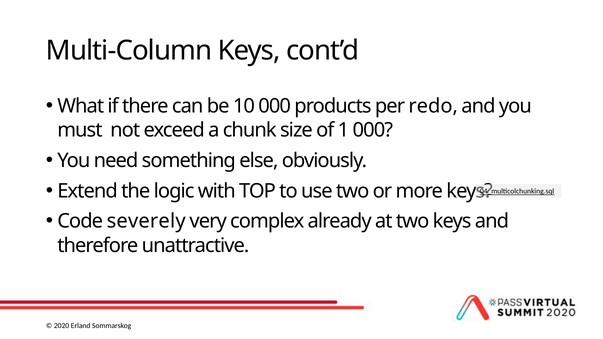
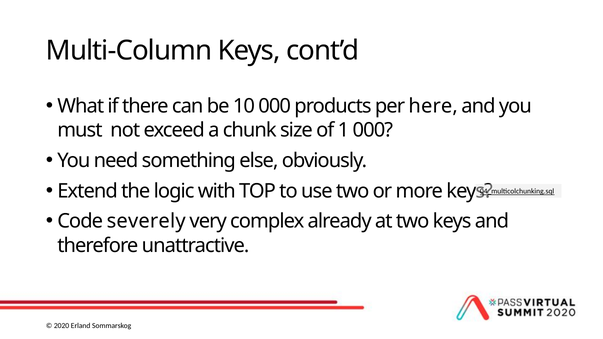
redo: redo -> here (433, 106)
